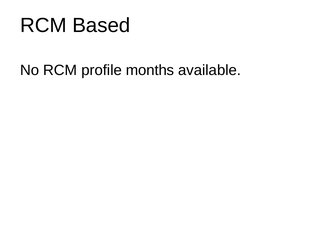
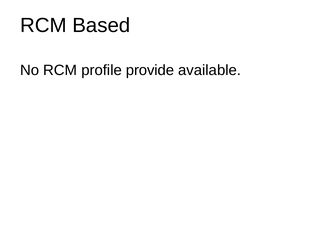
months: months -> provide (150, 70)
